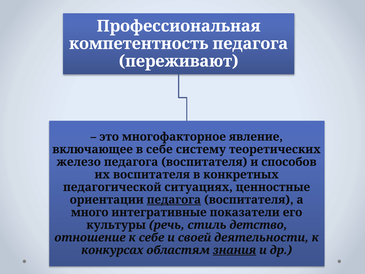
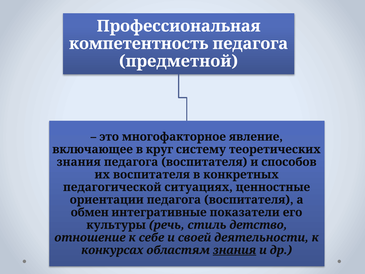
переживают: переживают -> предметной (179, 61)
в себе: себе -> круг (159, 149)
железо: железо -> знания (79, 162)
педагога underline: present -> none (174, 200)
много: много -> обмен (90, 212)
